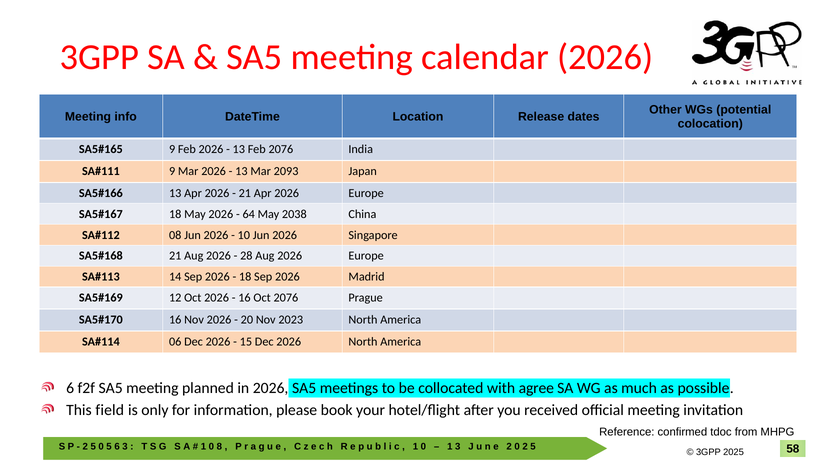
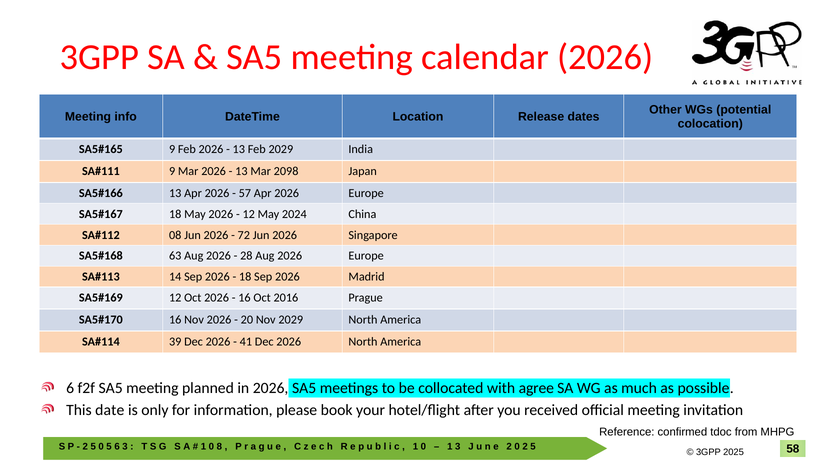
Feb 2076: 2076 -> 2029 (281, 149)
2093: 2093 -> 2098 (286, 171)
21: 21 -> 57 (245, 193)
64: 64 -> 12 (249, 214)
2038: 2038 -> 2024 (294, 214)
10: 10 -> 72 (244, 235)
21: 21 -> 63 (175, 256)
Oct 2076: 2076 -> 2016 (286, 298)
Nov 2023: 2023 -> 2029 (291, 320)
06: 06 -> 39 (175, 342)
15: 15 -> 41 (246, 342)
field: field -> date (110, 410)
